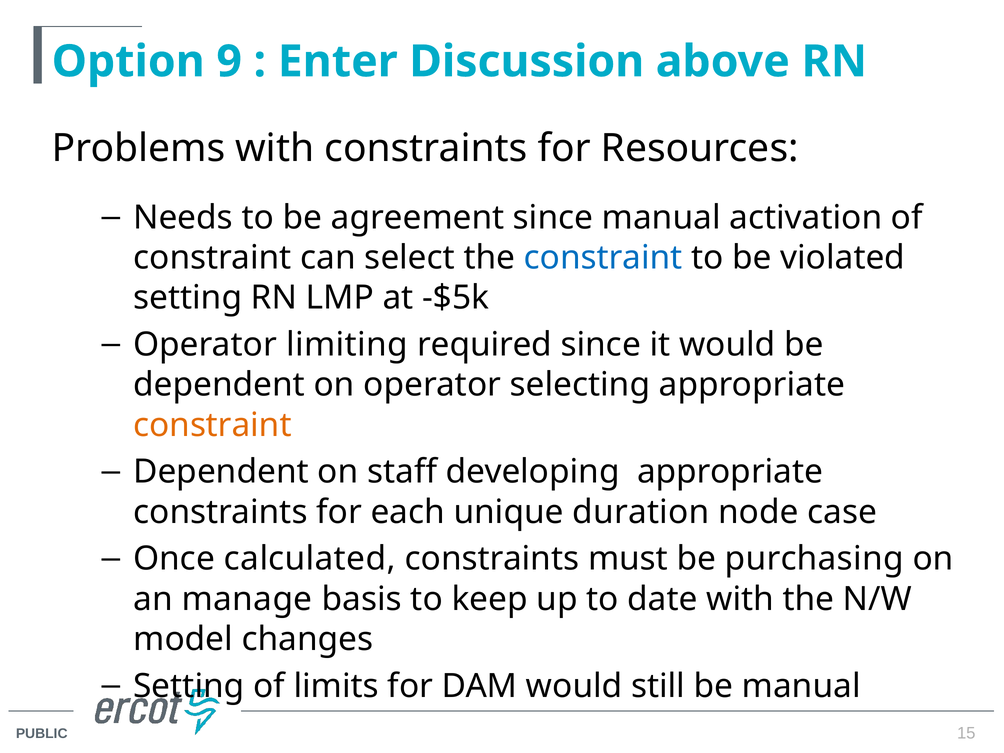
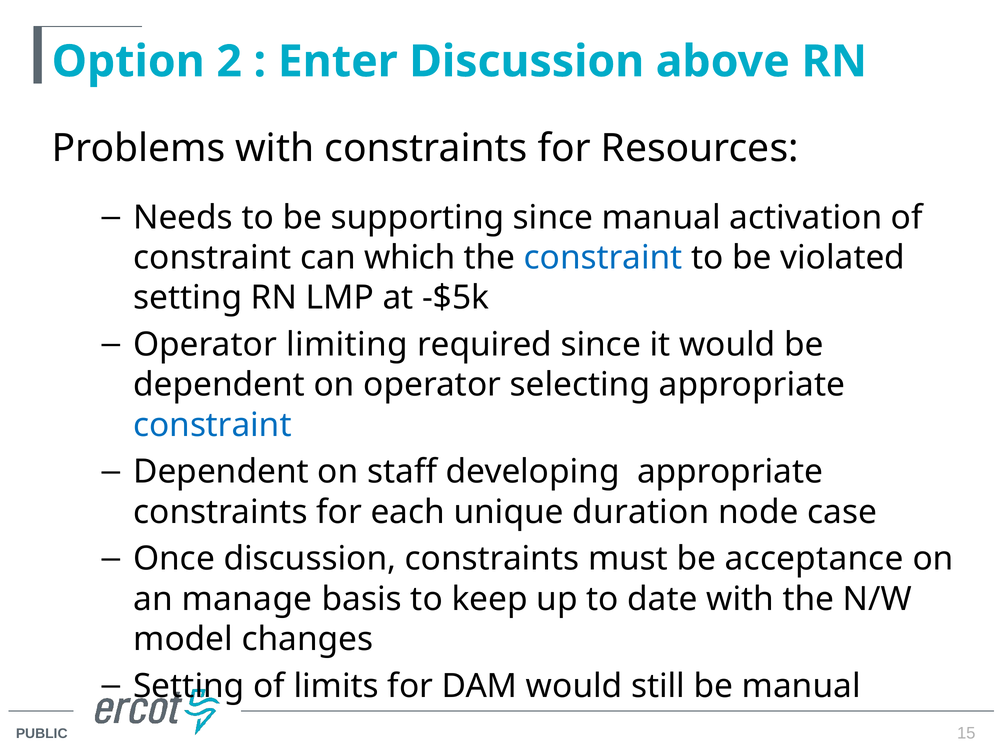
9: 9 -> 2 (229, 62)
agreement: agreement -> supporting (418, 218)
select: select -> which (410, 258)
constraint colour: orange -> blue (212, 425)
Once calculated: calculated -> discussion (310, 559)
purchasing: purchasing -> acceptance (814, 559)
